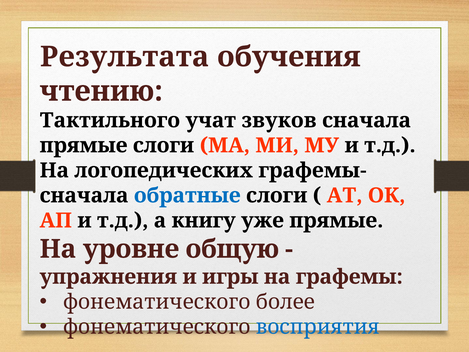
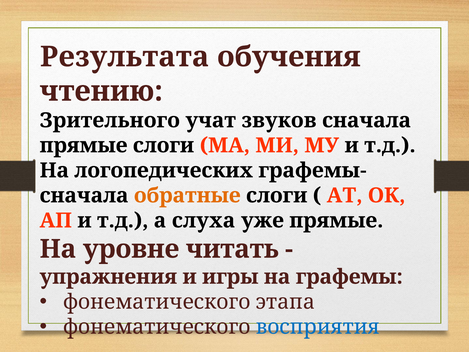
Тактильного: Тактильного -> Зрительного (110, 120)
обратные colour: blue -> orange (187, 195)
книгу: книгу -> слуха (204, 220)
общую: общую -> читать (232, 249)
более: более -> этапа (285, 302)
